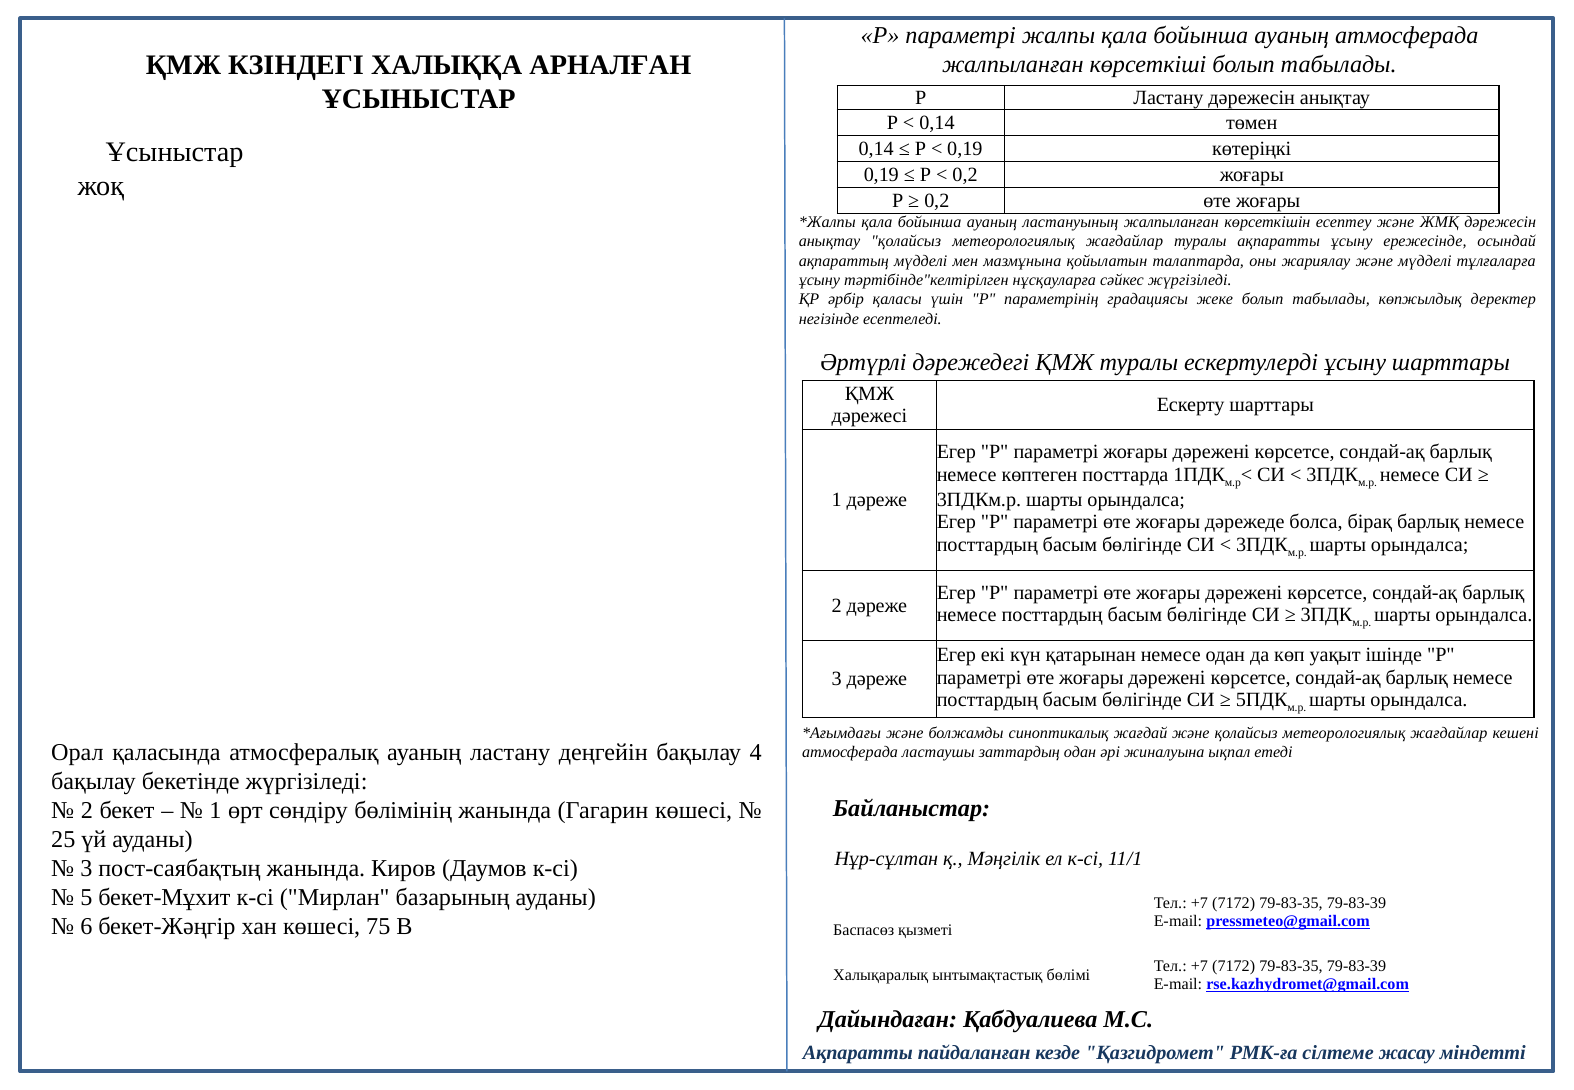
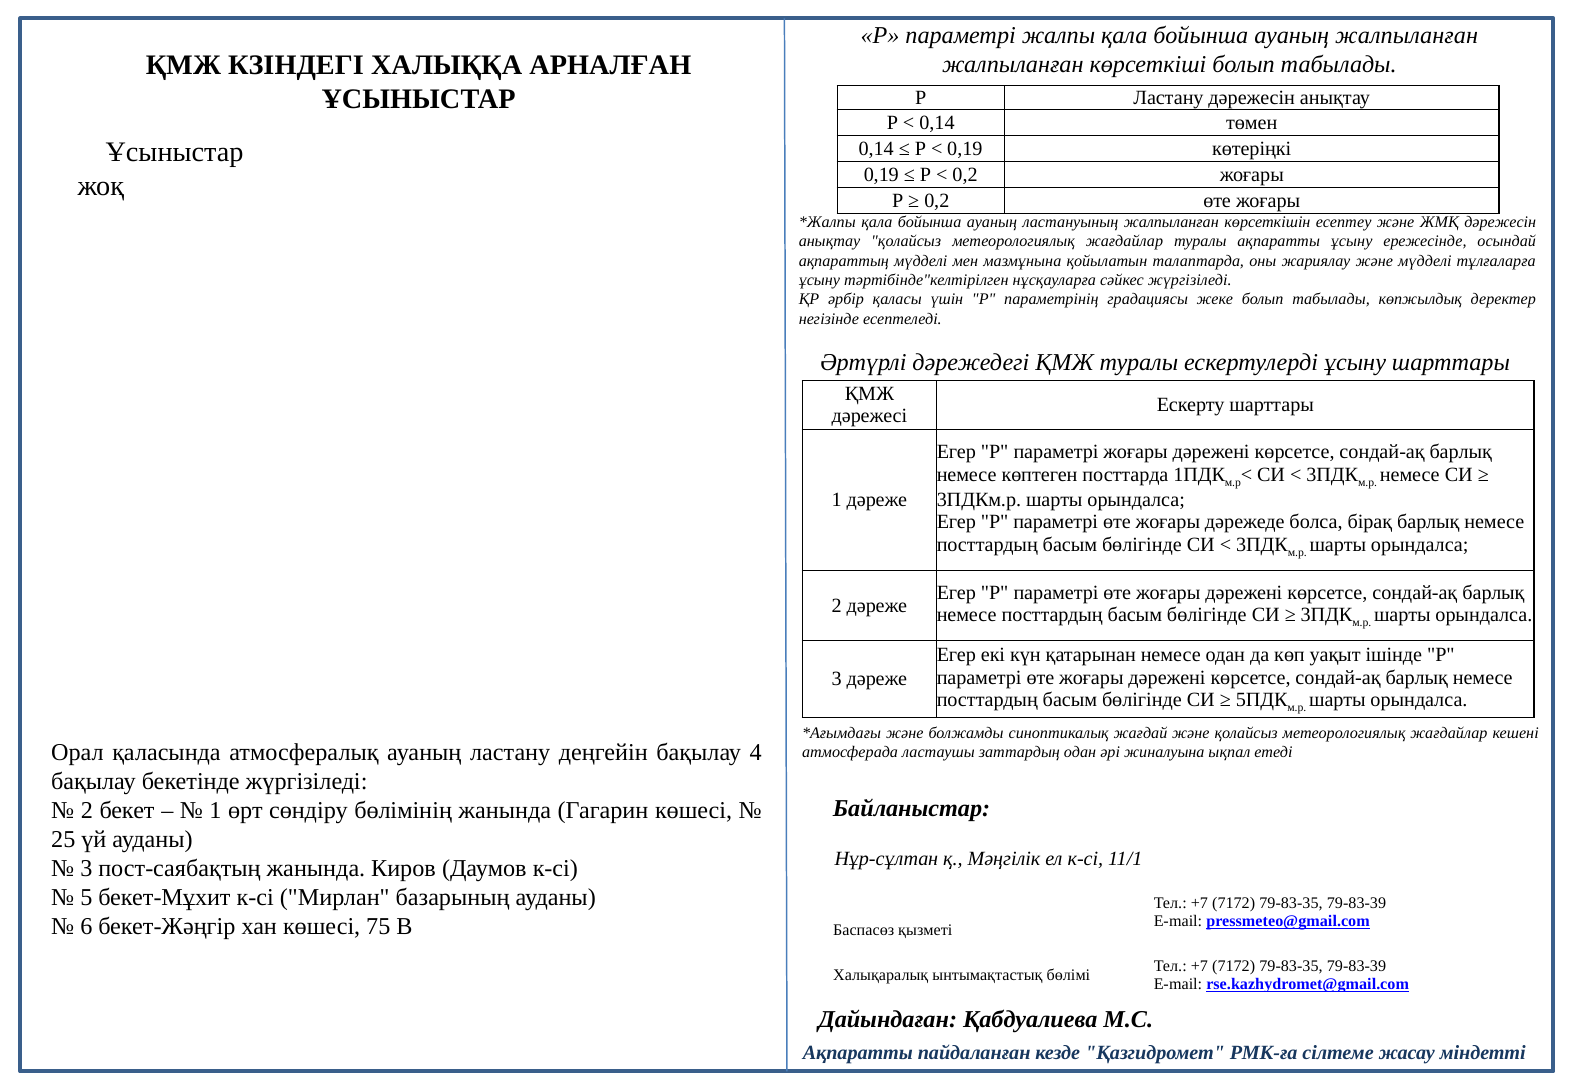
ауаның атмосферада: атмосферада -> жалпыланған (1407, 35)
